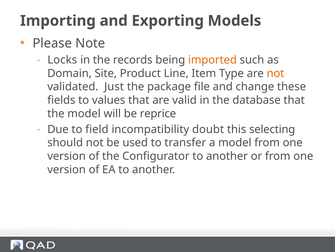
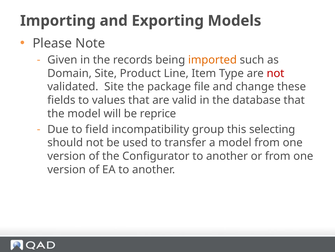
Locks: Locks -> Given (62, 60)
not colour: orange -> red (275, 73)
validated Just: Just -> Site (114, 86)
doubt: doubt -> group (208, 129)
